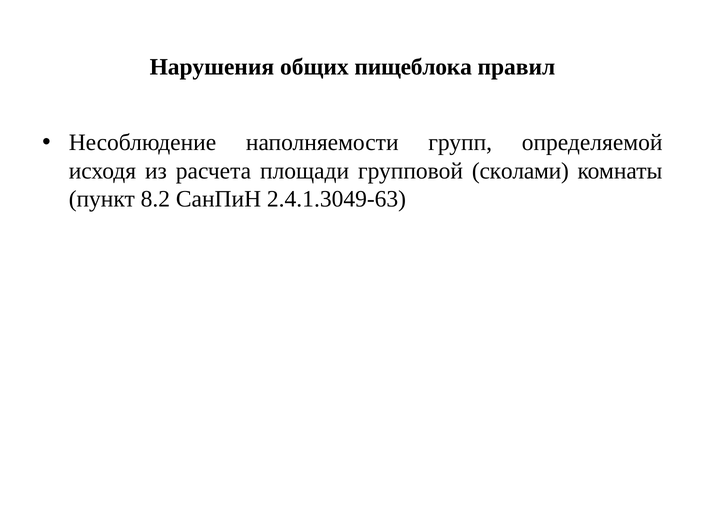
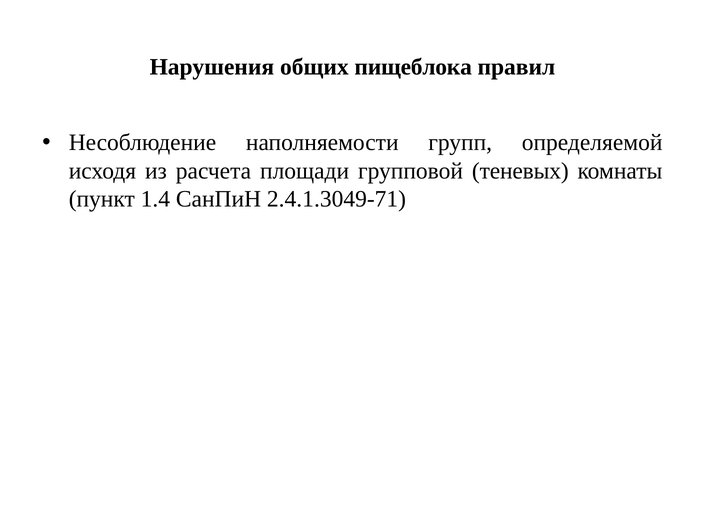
сколами: сколами -> теневых (520, 171)
8.2: 8.2 -> 1.4 (155, 199)
2.4.1.3049-63: 2.4.1.3049-63 -> 2.4.1.3049-71 (337, 199)
